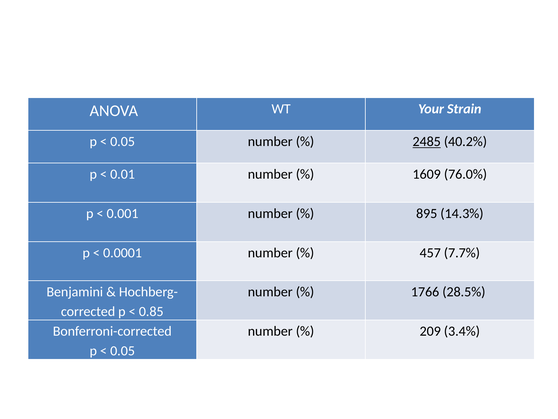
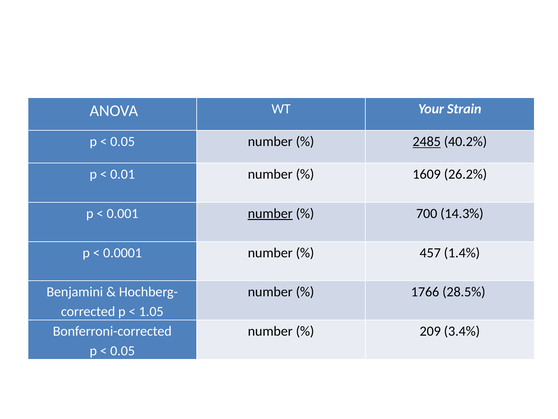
76.0%: 76.0% -> 26.2% (465, 174)
number underline: none -> present (270, 213)
895: 895 -> 700 (427, 213)
7.7%: 7.7% -> 1.4% (462, 252)
0.85: 0.85 -> 1.05 (151, 311)
